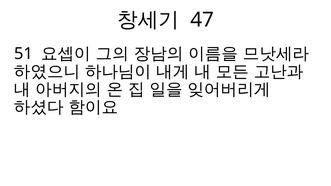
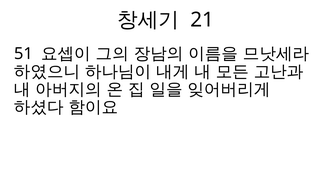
47: 47 -> 21 (202, 20)
